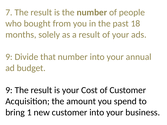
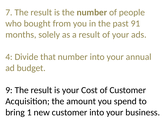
18: 18 -> 91 (135, 24)
9: 9 -> 4 (9, 57)
